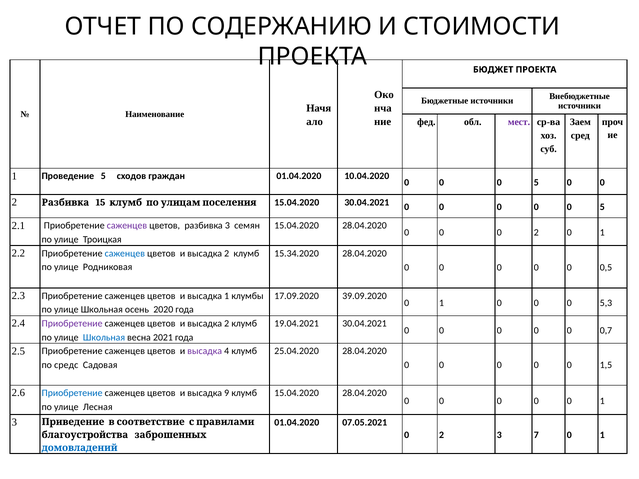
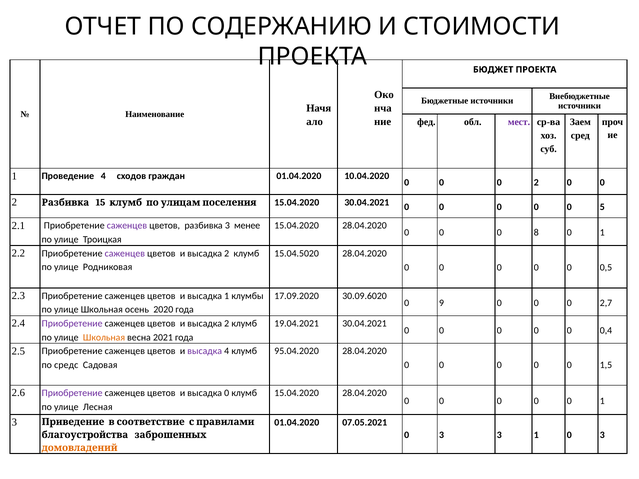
Проведение 5: 5 -> 4 (103, 176)
5: 5 -> 2 (536, 183)
семян: семян -> менее (247, 226)
0 0 0 2: 2 -> 8 (536, 233)
саженцев colour: blue -> purple (125, 254)
15.34.2020: 15.34.2020 -> 15.04.5020 (297, 254)
39.09.2020: 39.09.2020 -> 30.09.6020 (365, 296)
1: 1 -> 9 (442, 303)
5,3: 5,3 -> 2,7 (606, 303)
0,7: 0,7 -> 0,4 (606, 331)
Школьная colour: blue -> orange (104, 338)
25.04.2020: 25.04.2020 -> 95.04.2020 (297, 351)
Приобретение colour: blue -> purple (72, 393)
высадка 9: 9 -> 0 (227, 393)
2: 2 -> 3 (442, 435)
3 7: 7 -> 1 (536, 435)
1: 1 -> 3 (602, 435)
домовладений colour: blue -> orange (80, 448)
